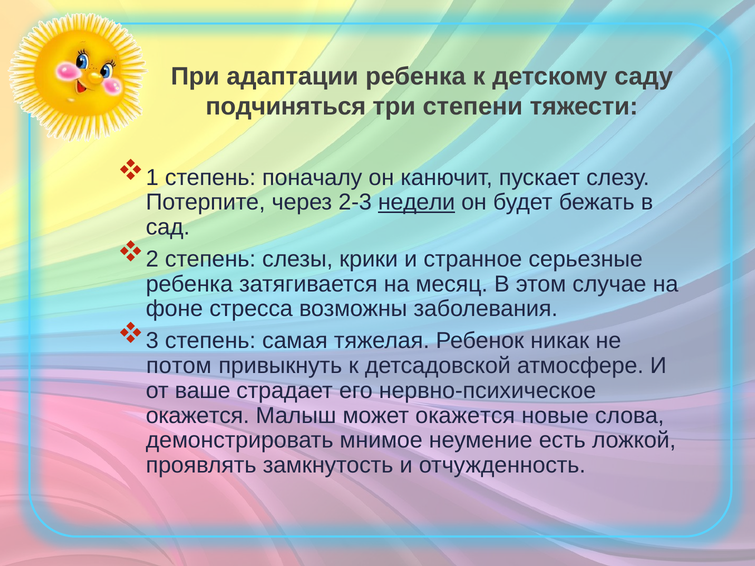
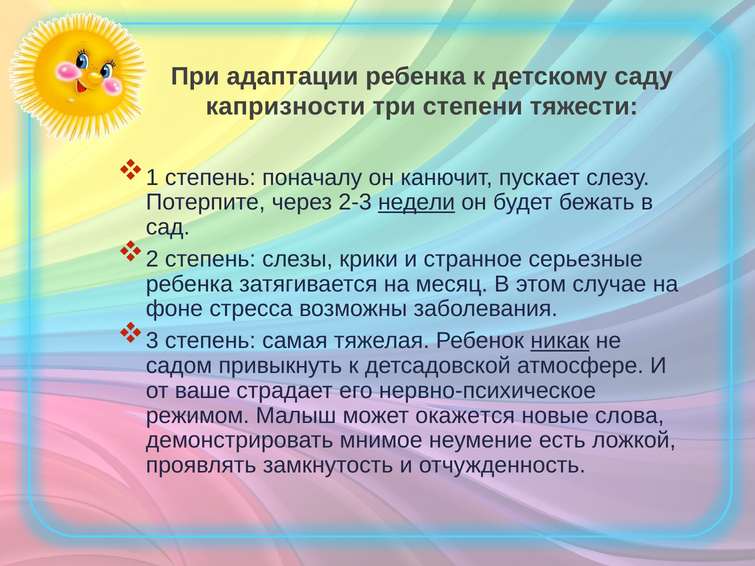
подчиняться: подчиняться -> капризности (286, 106)
никак underline: none -> present (560, 341)
потом: потом -> садом (179, 366)
окажется: окажется -> режимом (198, 416)
